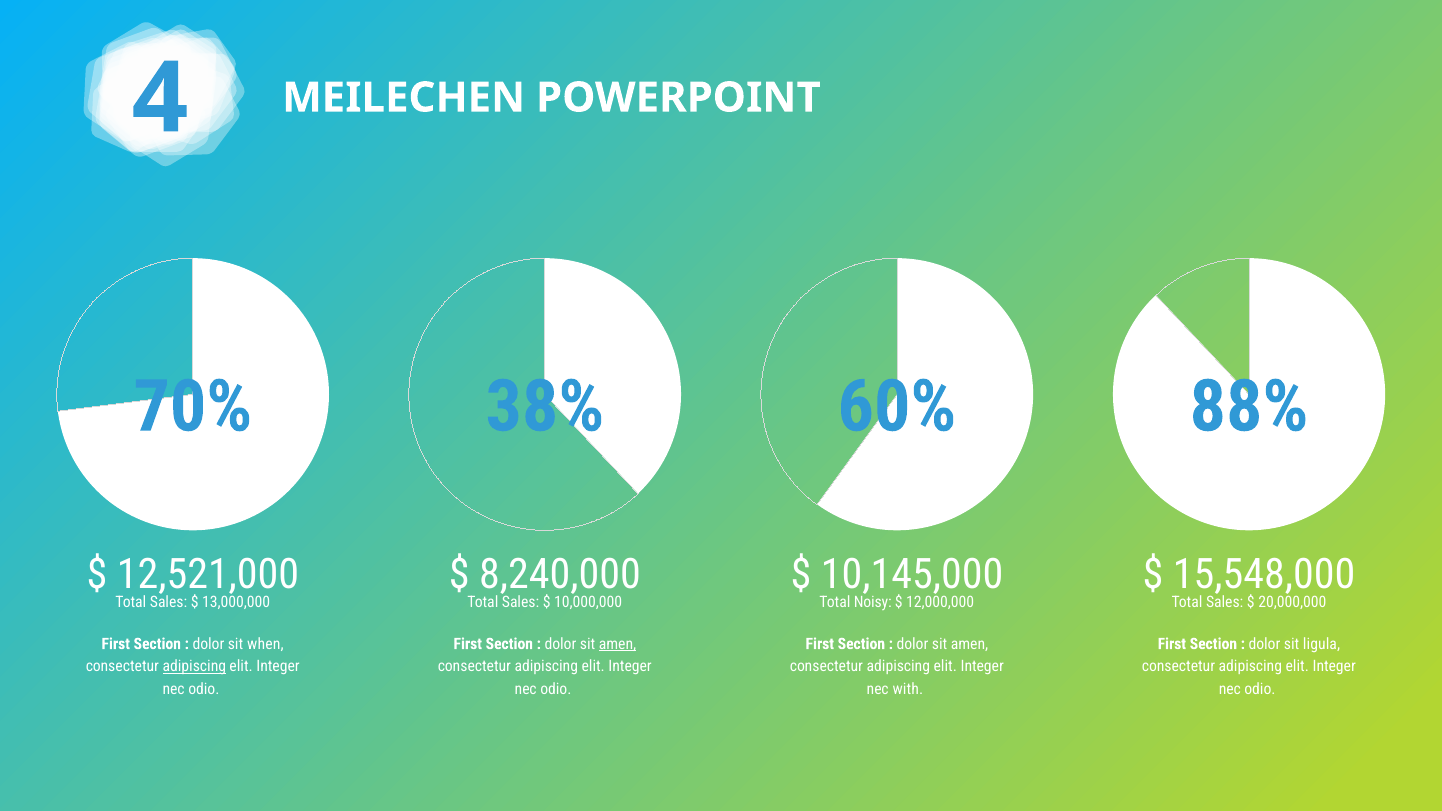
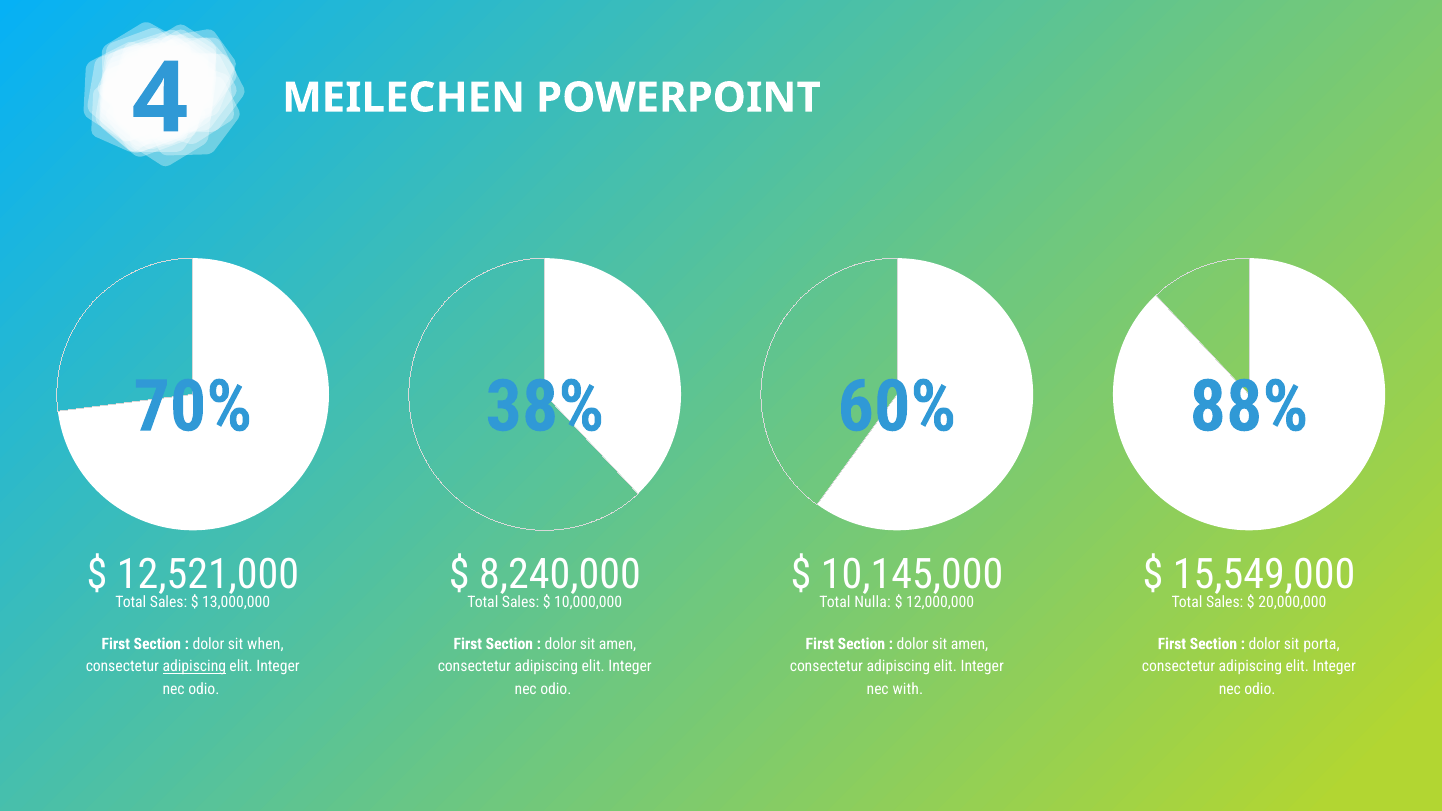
15,548,000: 15,548,000 -> 15,549,000 (1264, 575)
Noisy: Noisy -> Nulla (873, 602)
amen underline: present -> none (618, 644)
ligula: ligula -> porta (1322, 644)
